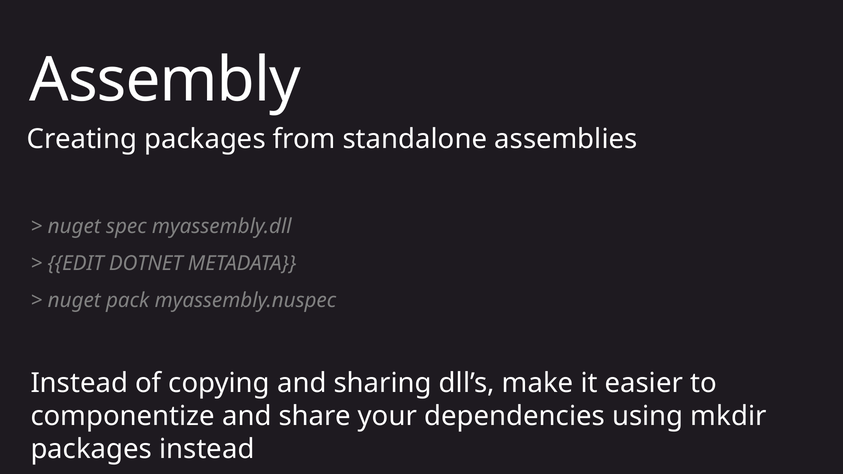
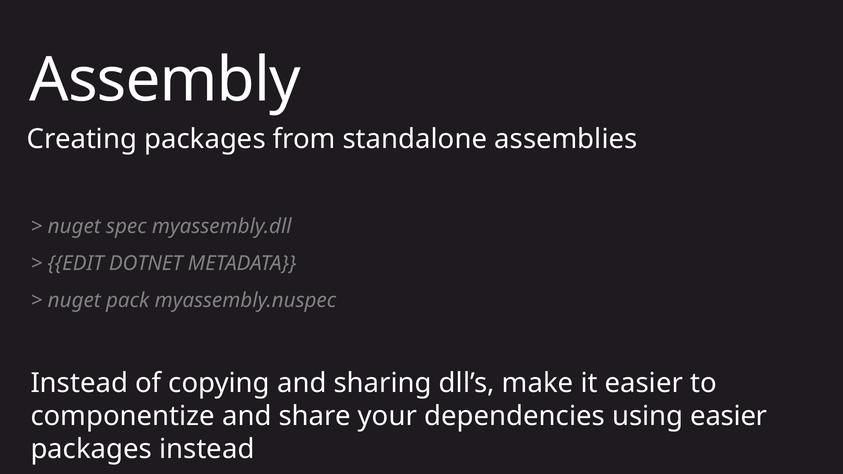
using mkdir: mkdir -> easier (729, 416)
